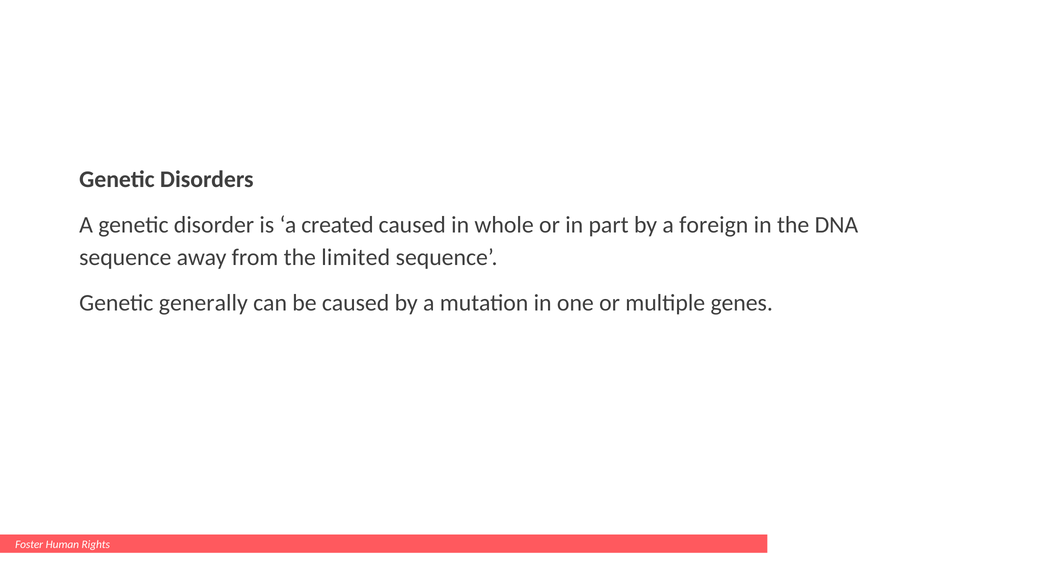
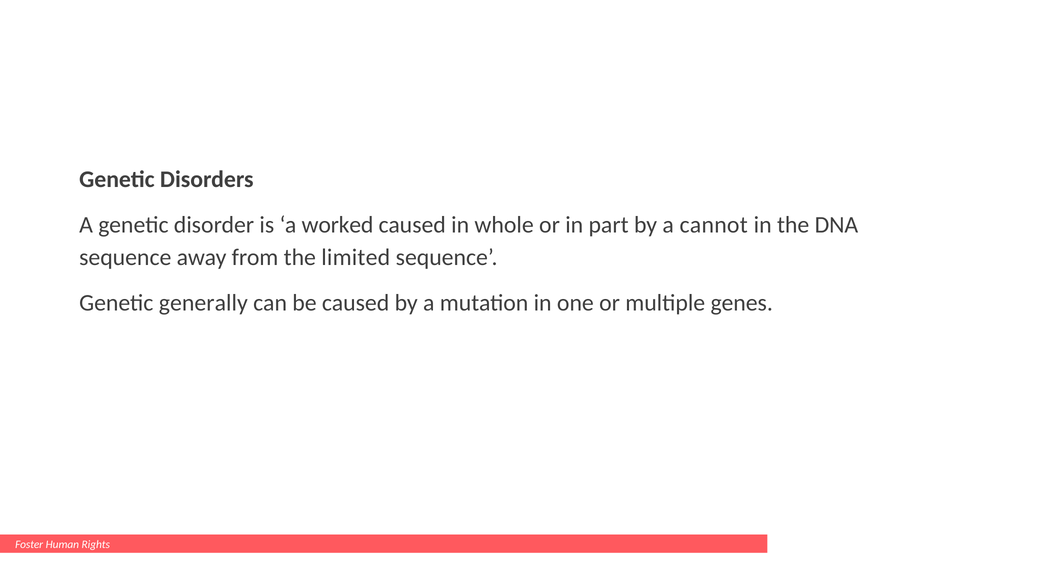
created: created -> worked (338, 225)
foreign: foreign -> cannot (714, 225)
